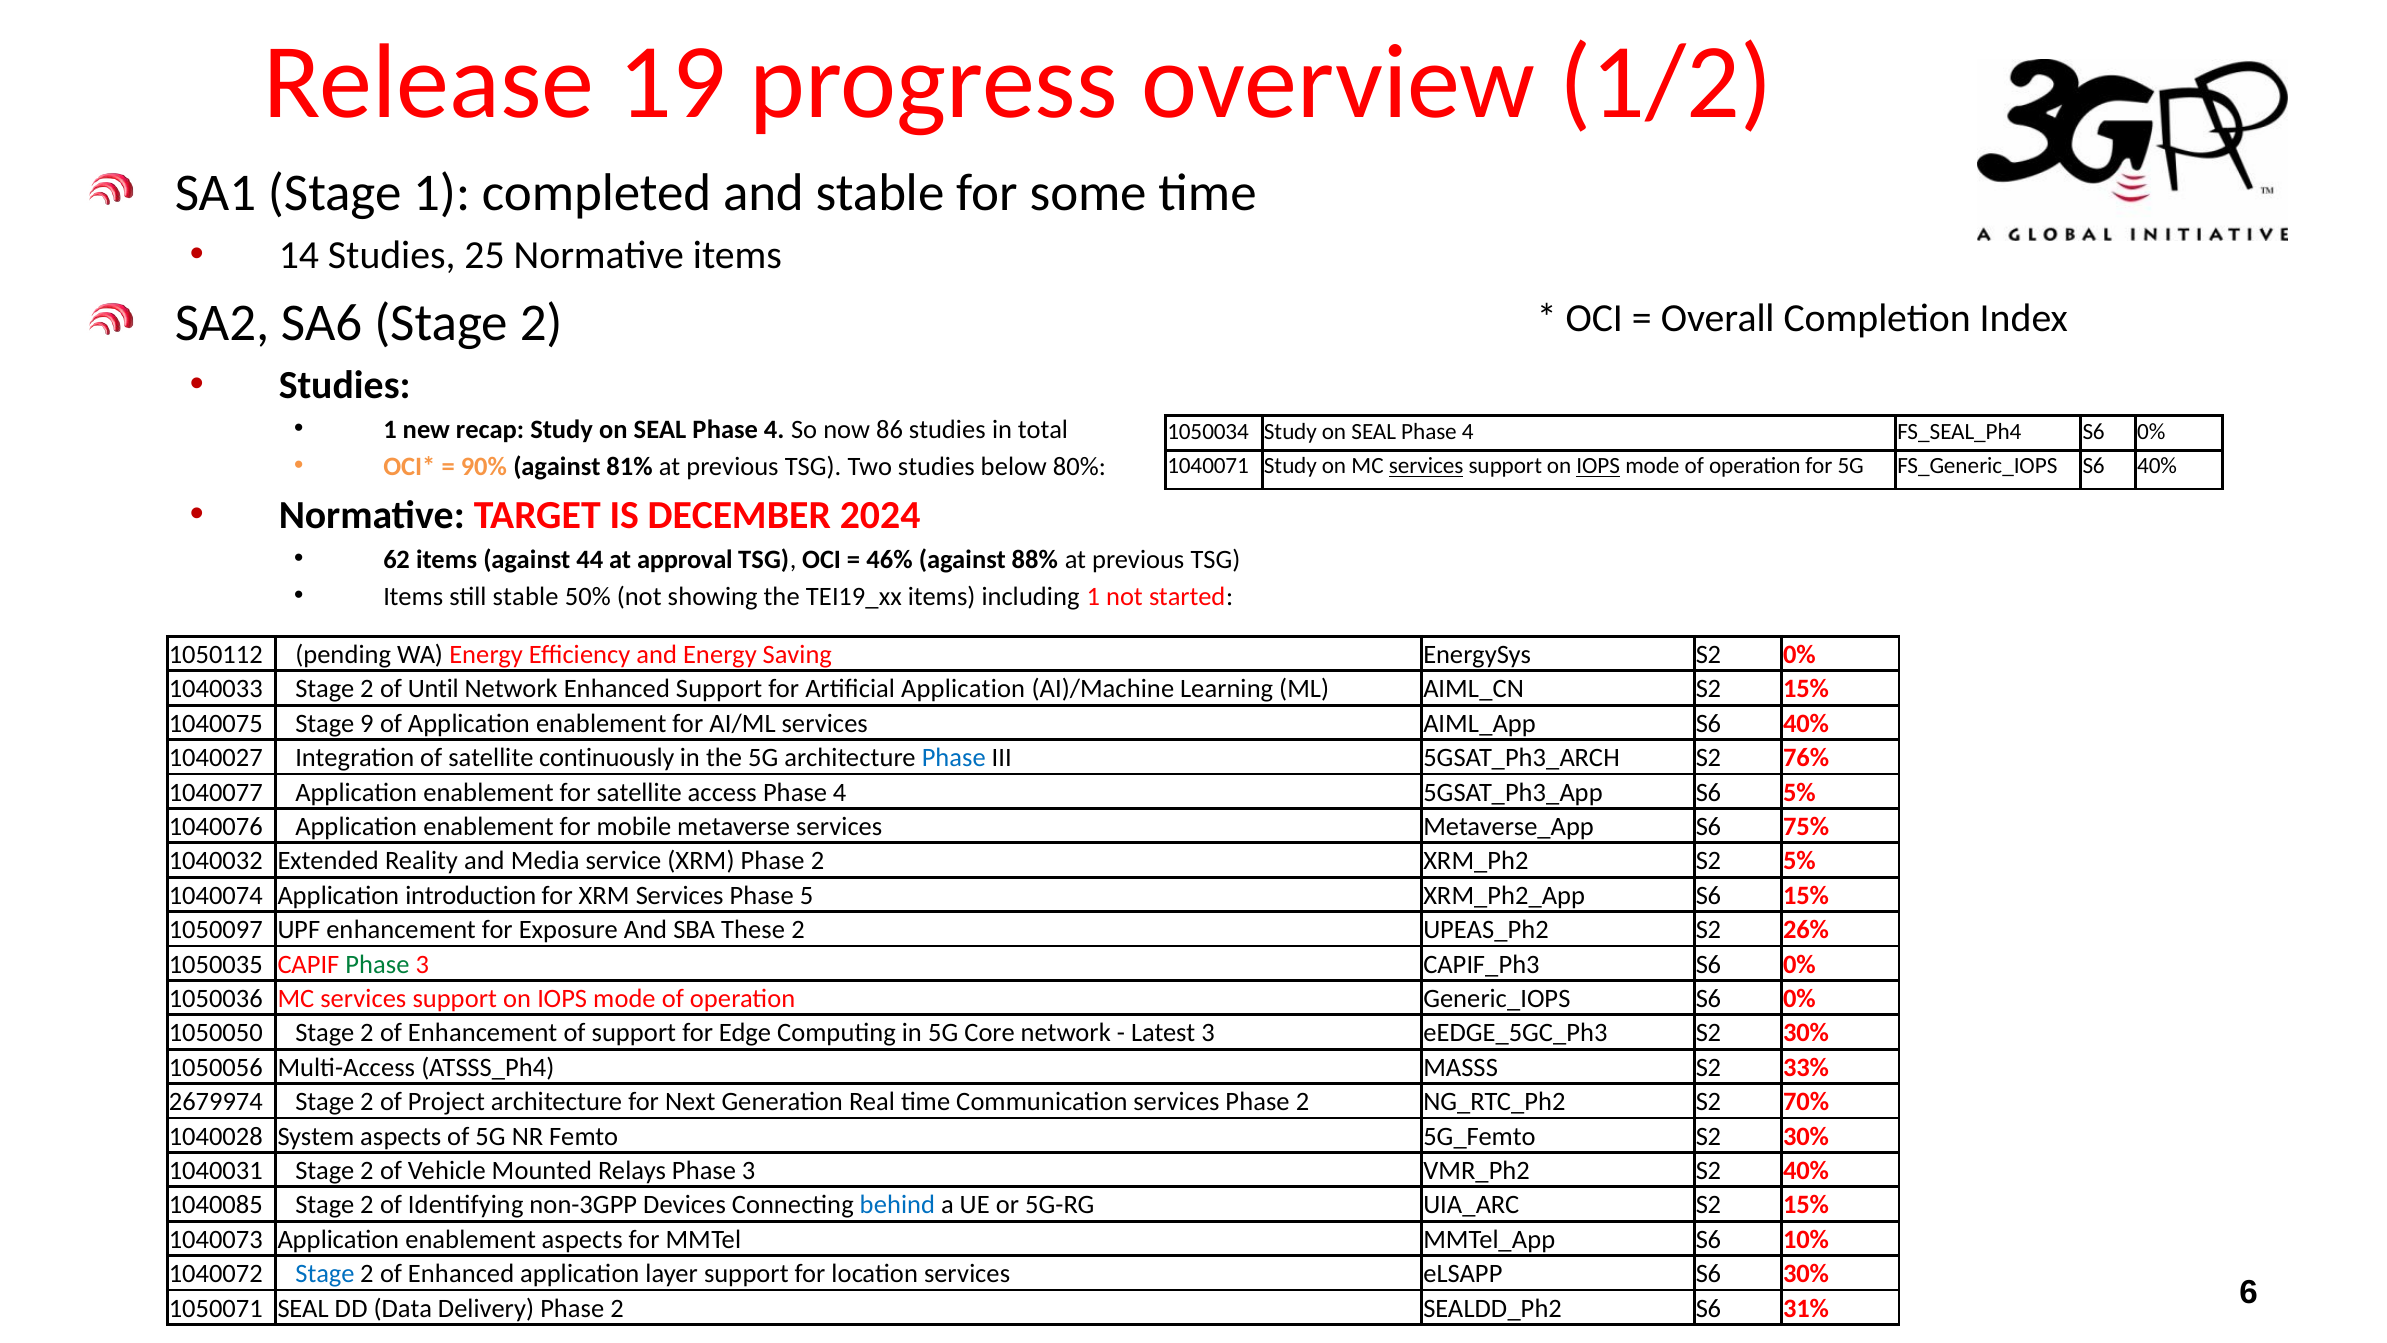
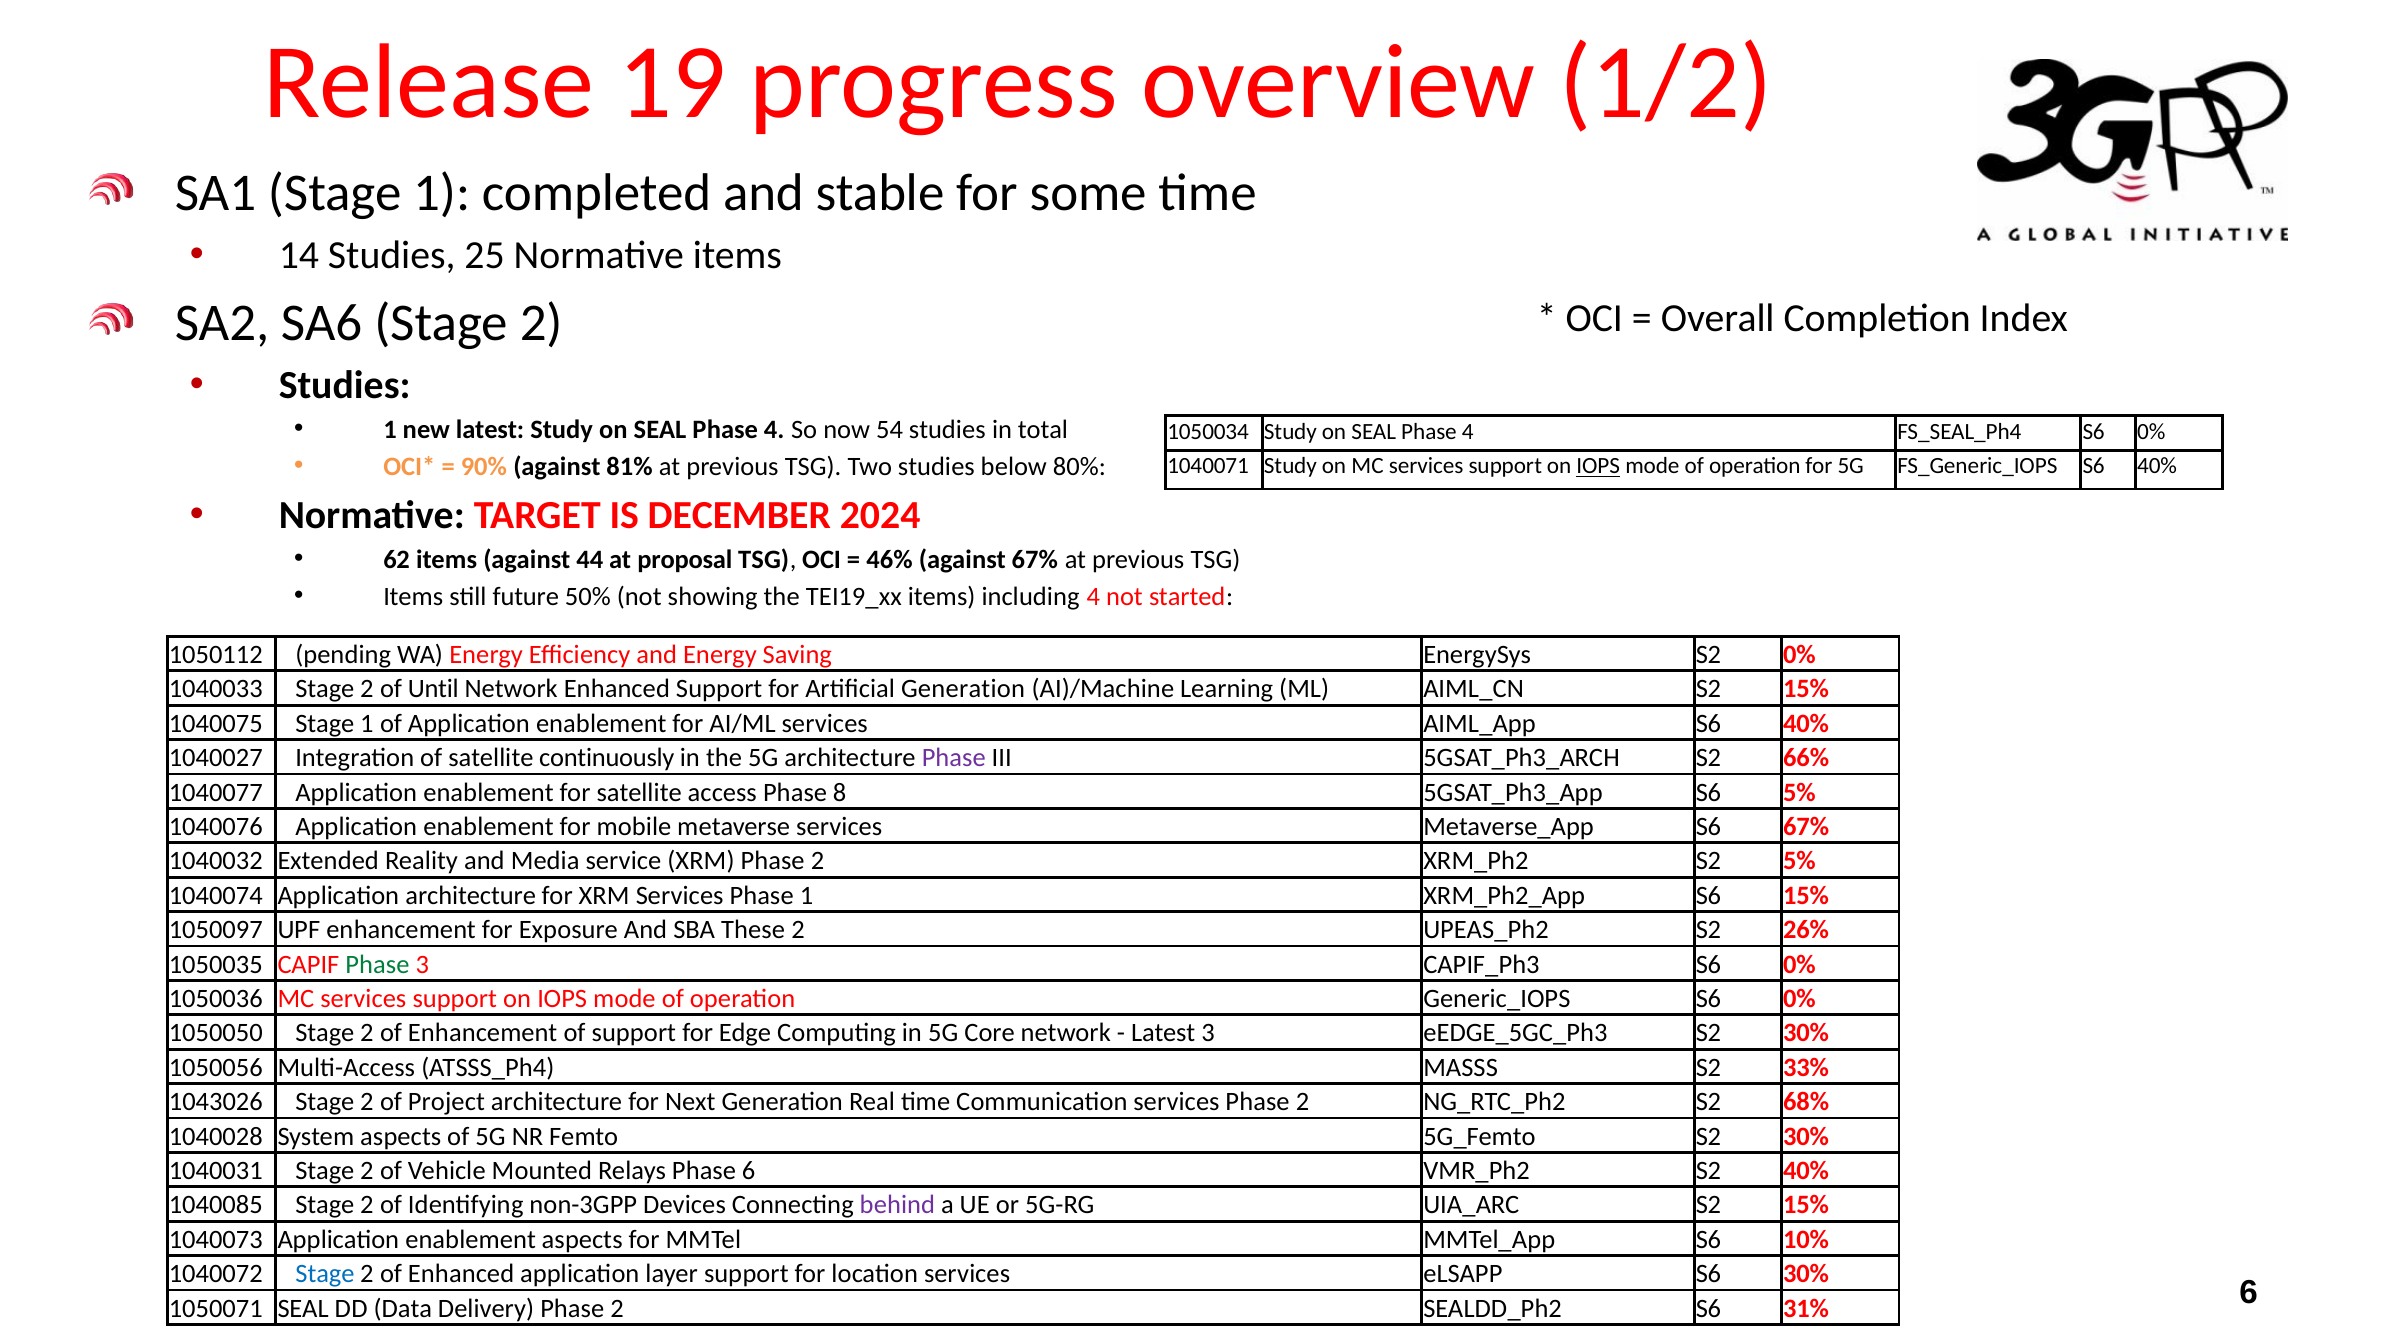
new recap: recap -> latest (490, 429)
86: 86 -> 54 (889, 429)
services underline: present -> none (1426, 466)
approval: approval -> proposal (685, 559)
against 88%: 88% -> 67% (1035, 559)
still stable: stable -> future (526, 596)
including 1: 1 -> 4 (1093, 596)
Artificial Application: Application -> Generation (963, 689)
1040075 Stage 9: 9 -> 1 (367, 723)
Phase colour: blue -> purple (954, 758)
76%: 76% -> 66% (1806, 758)
access Phase 4: 4 -> 8 (840, 792)
S6 75%: 75% -> 67% (1806, 827)
Application introduction: introduction -> architecture (471, 895)
Phase 5: 5 -> 1 (806, 895)
2679974: 2679974 -> 1043026 (216, 1102)
70%: 70% -> 68% (1806, 1102)
Relays Phase 3: 3 -> 6 (749, 1171)
behind colour: blue -> purple (897, 1205)
